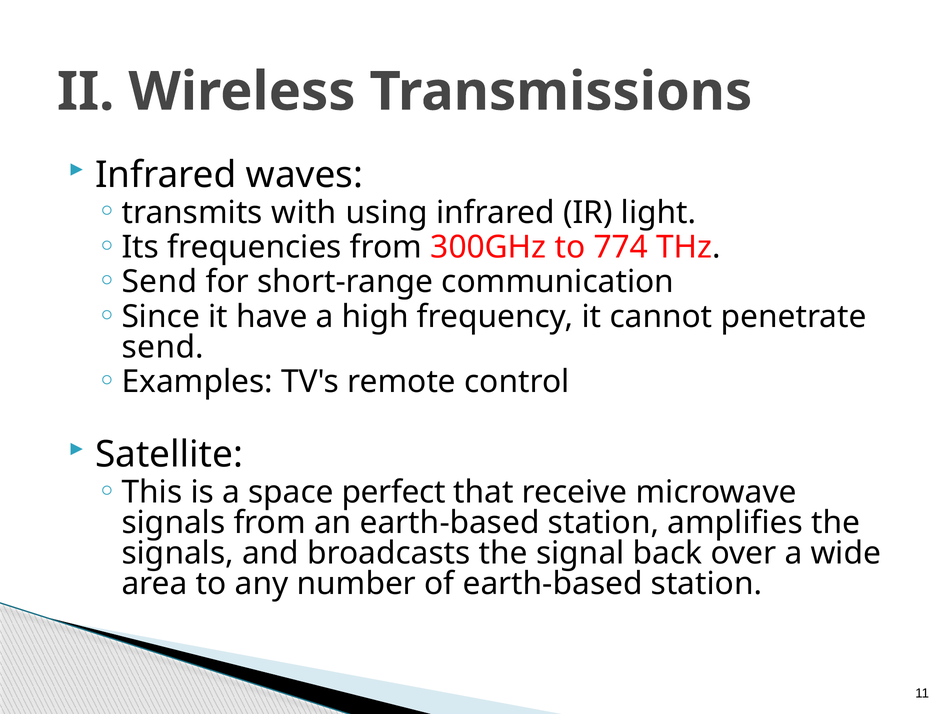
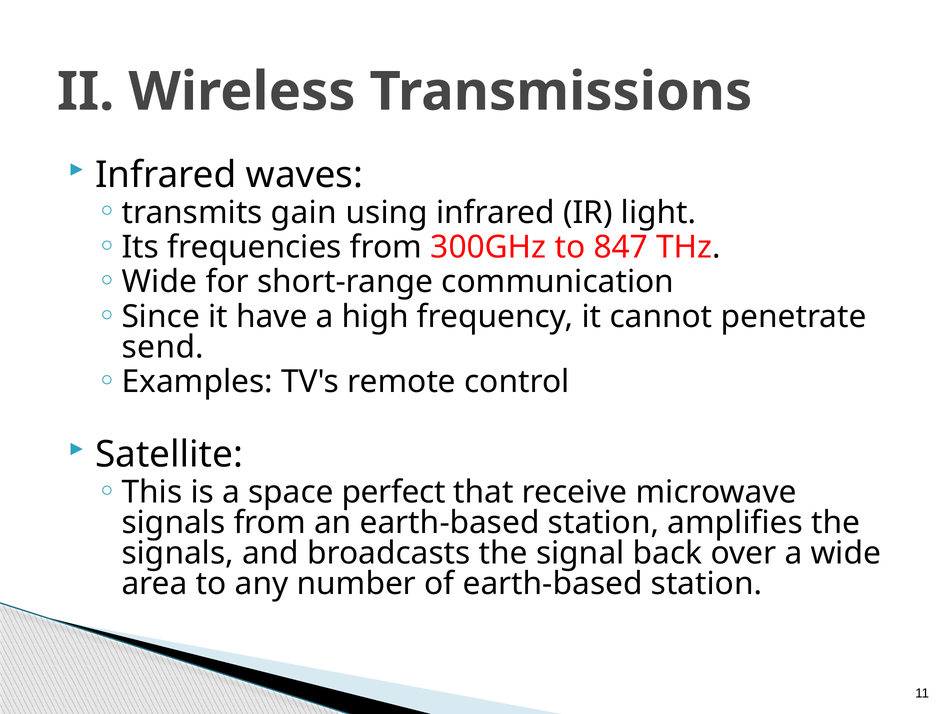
with: with -> gain (304, 213)
774: 774 -> 847 (621, 247)
Send: Send -> Wide (159, 282)
